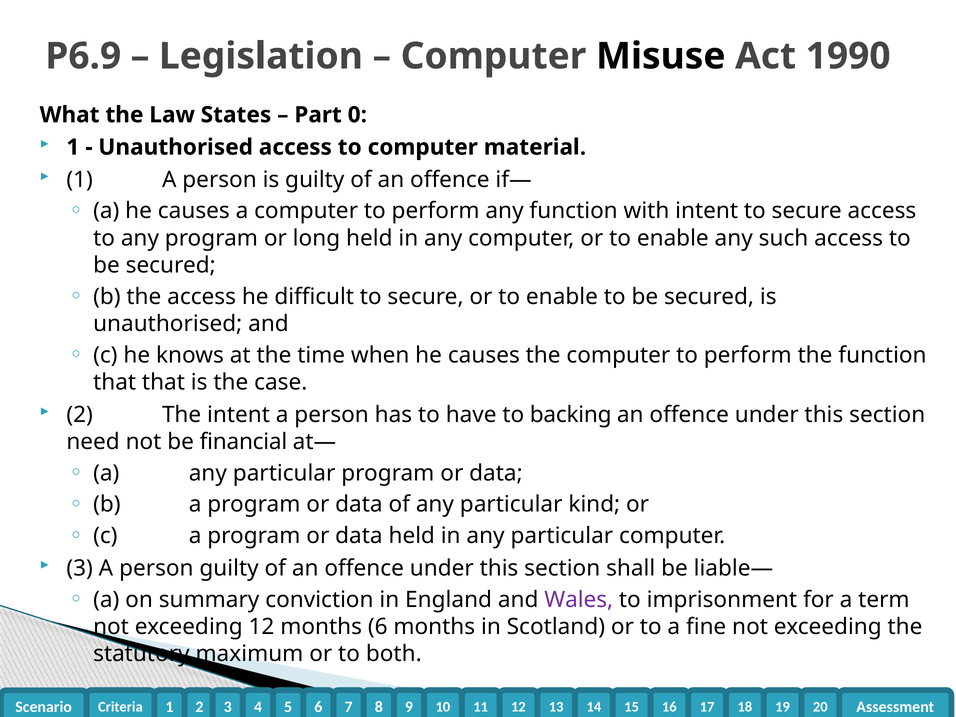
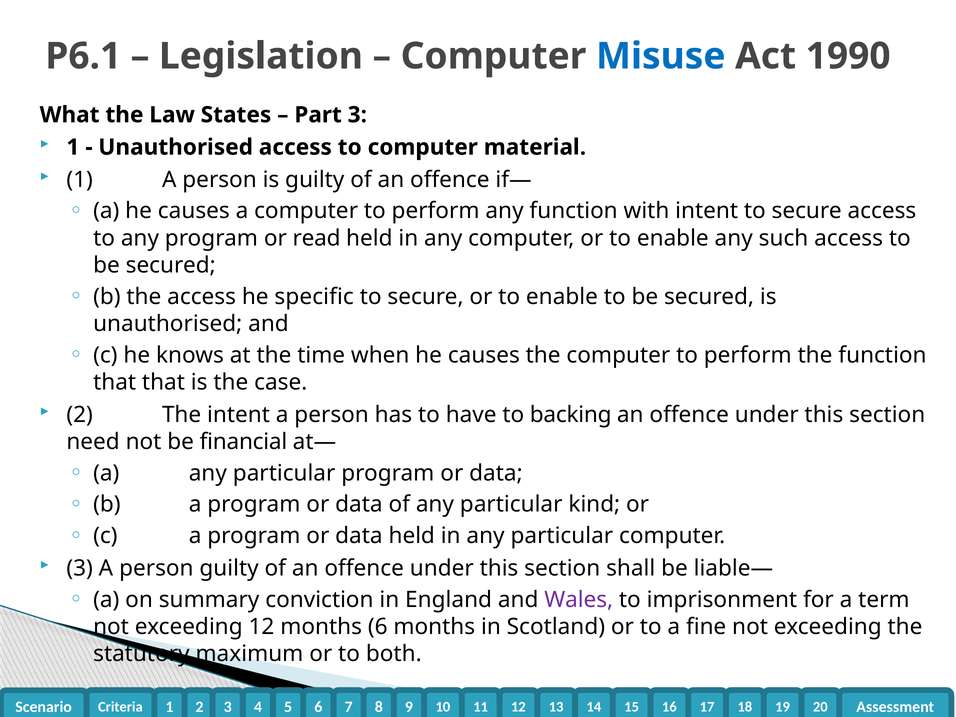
P6.9: P6.9 -> P6.1 (83, 56)
Misuse colour: black -> blue (661, 56)
Part 0: 0 -> 3 (357, 115)
long: long -> read (317, 238)
difficult: difficult -> specific (314, 297)
